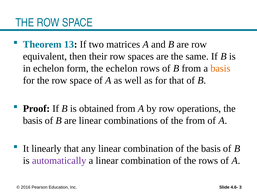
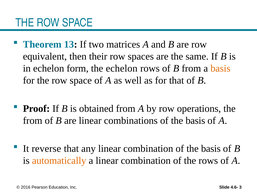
basis: basis -> from (33, 120)
combinations of the from: from -> basis (195, 120)
linearly: linearly -> reverse (46, 148)
automatically colour: purple -> orange (59, 160)
